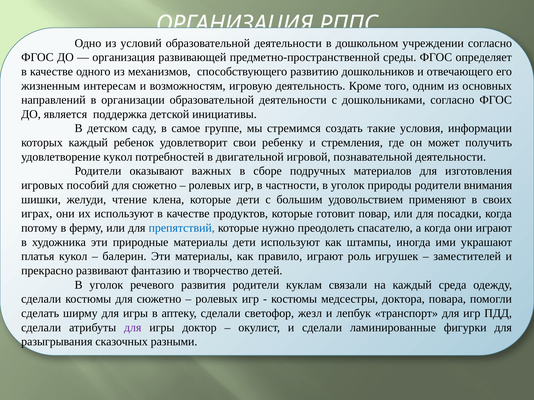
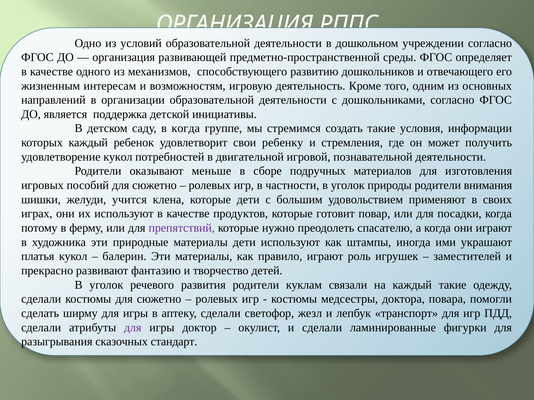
в самое: самое -> когда (186, 129)
важных: важных -> меньше (211, 171)
чтение: чтение -> учится (129, 200)
препятствий colour: blue -> purple (182, 228)
каждый среда: среда -> такие (453, 285)
разными: разными -> стандарт (174, 342)
